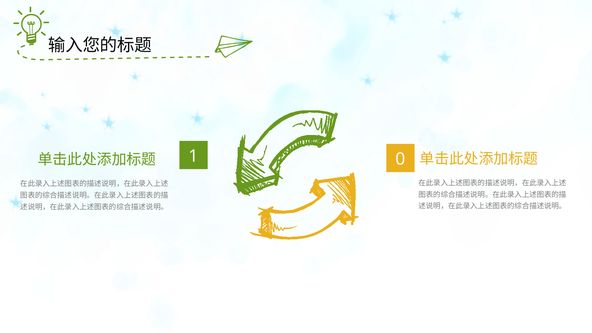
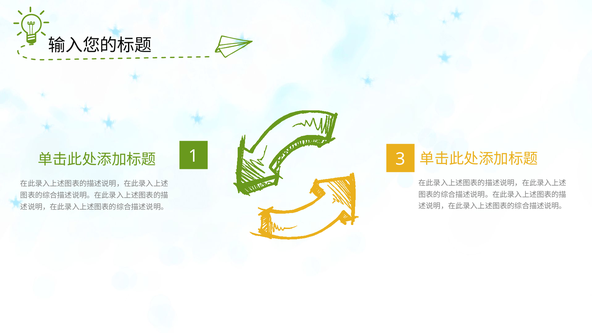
0: 0 -> 3 (400, 159)
